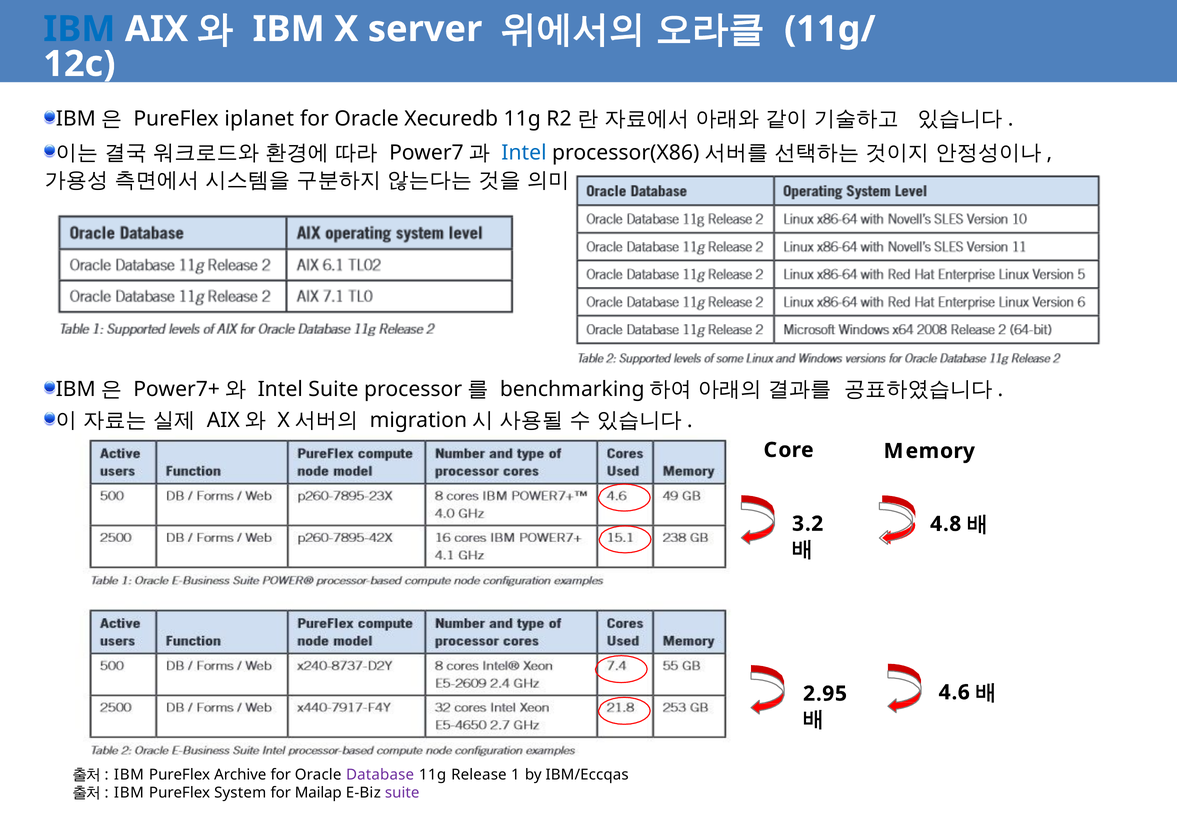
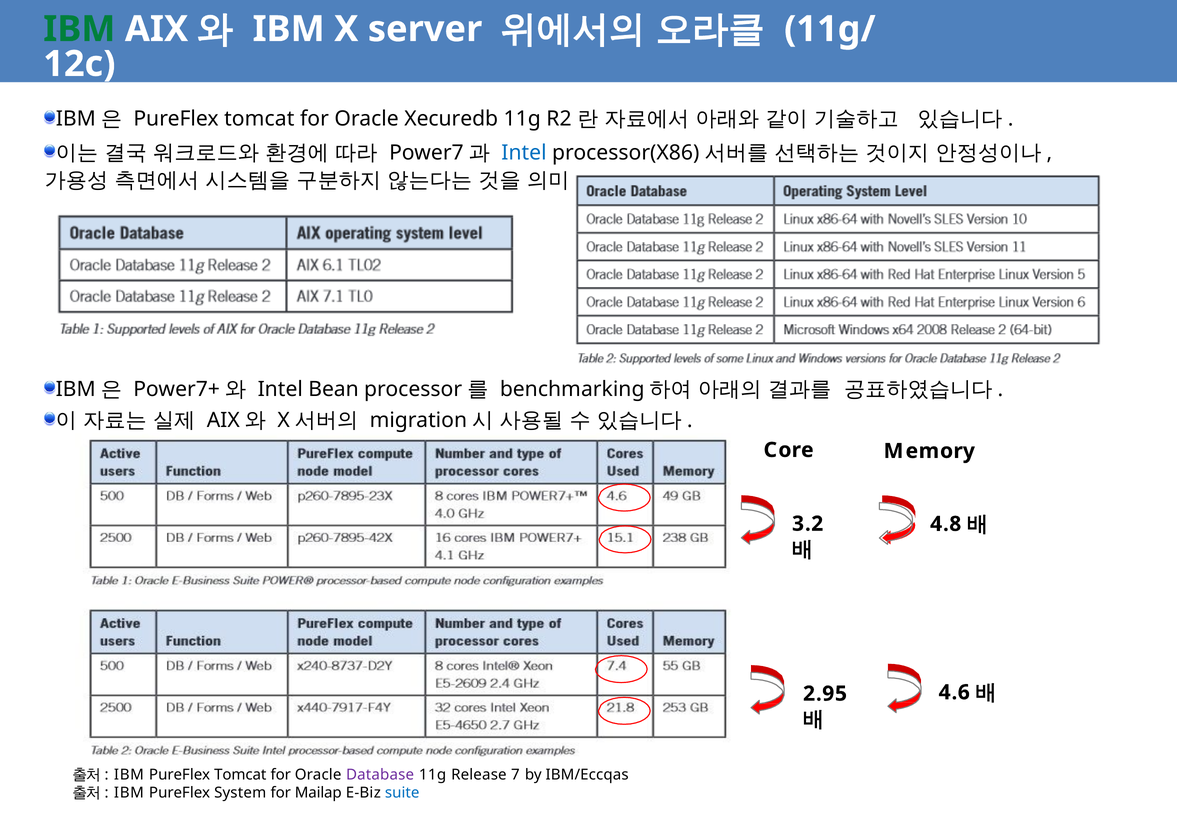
IBM colour: blue -> green (79, 29)
iplanet: iplanet -> tomcat (259, 119)
Intel Suite: Suite -> Bean (334, 389)
IBM PureFlex Archive: Archive -> Tomcat (240, 774)
1: 1 -> 7 (515, 774)
suite colour: purple -> blue (402, 793)
